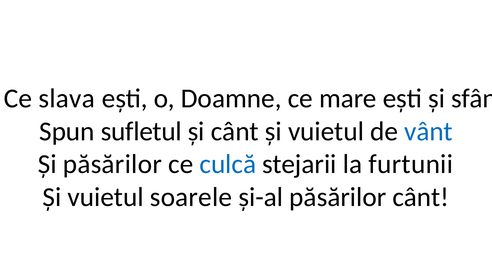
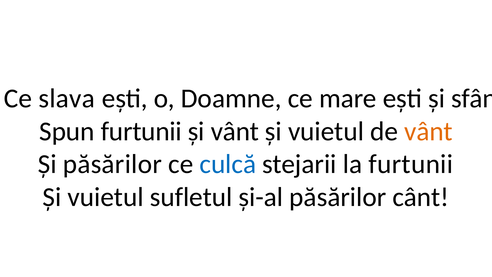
Spun sufletul: sufletul -> furtunii (141, 131)
și cânt: cânt -> vânt (235, 131)
vânt colour: blue -> orange (429, 131)
soarele: soarele -> sufletul (191, 197)
